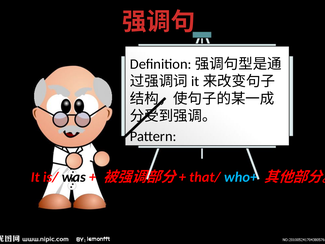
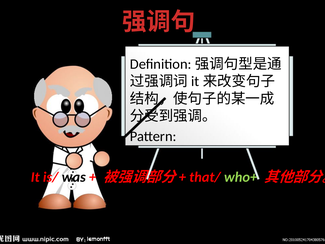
who+ colour: light blue -> light green (241, 177)
